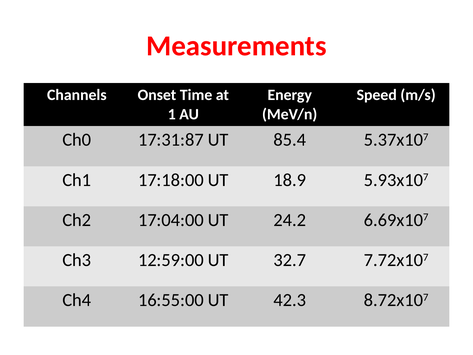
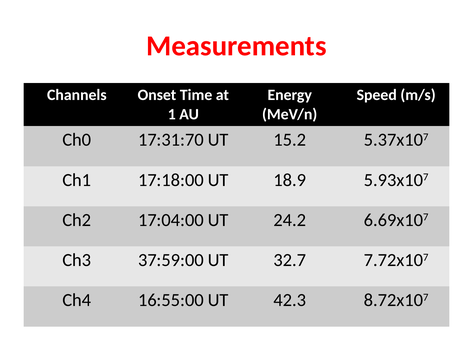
17:31:87: 17:31:87 -> 17:31:70 (171, 140)
85.4: 85.4 -> 15.2 (290, 140)
12:59:00: 12:59:00 -> 37:59:00 (171, 260)
